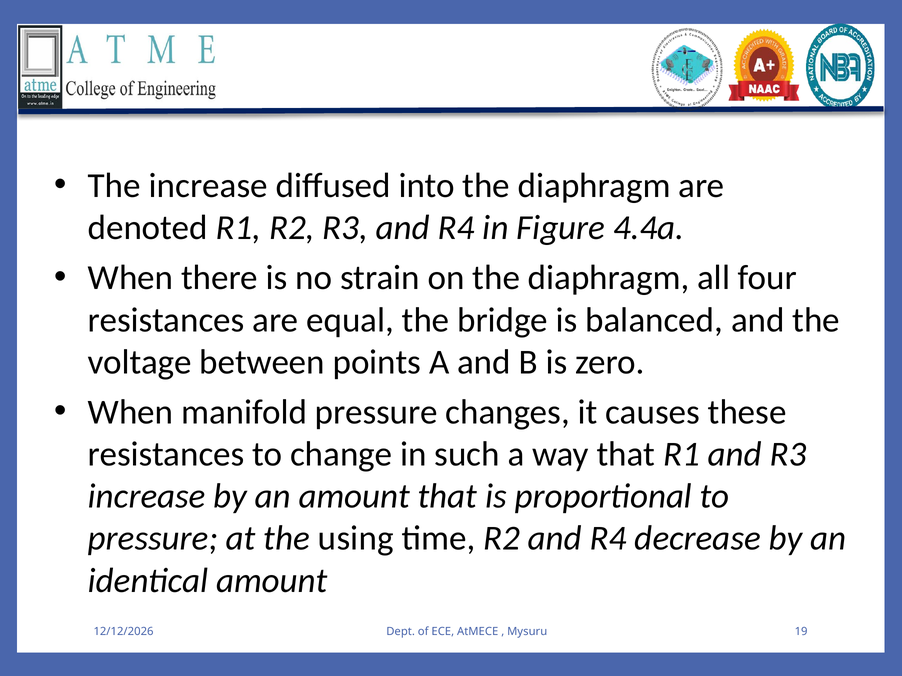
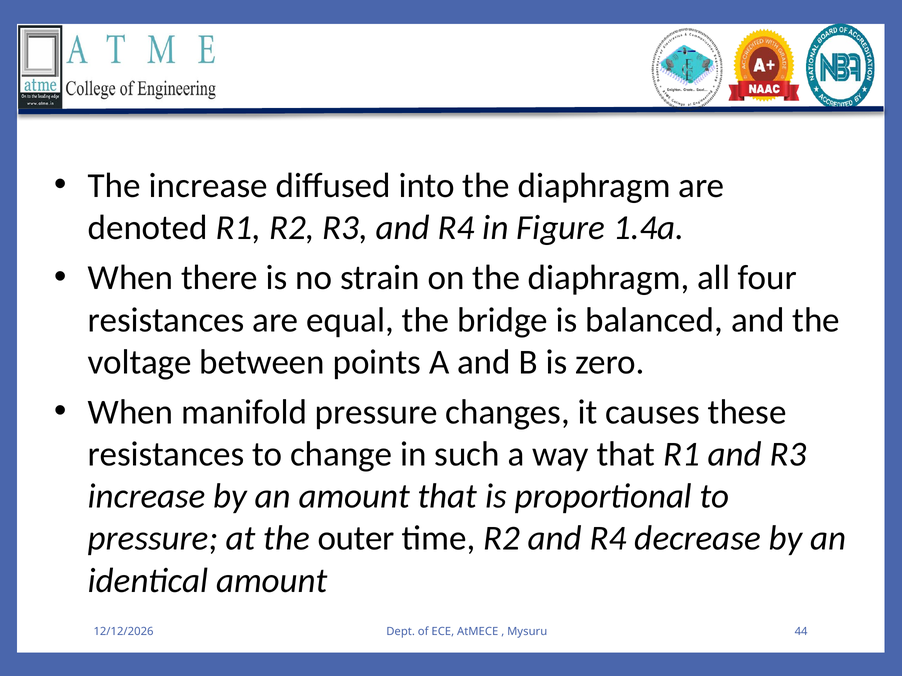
4.4a: 4.4a -> 1.4a (649, 228)
using: using -> outer (356, 539)
19: 19 -> 44 (801, 632)
